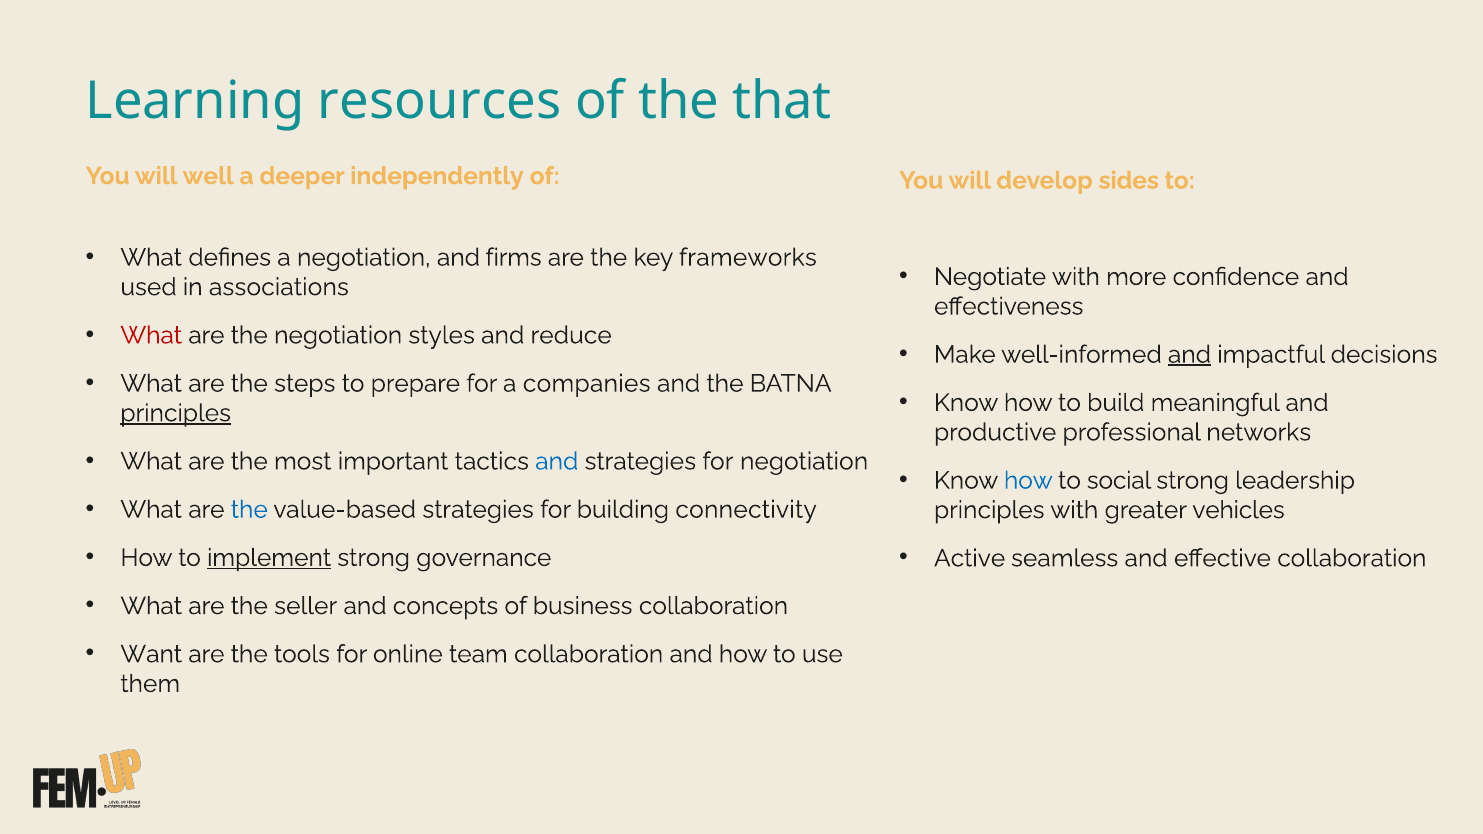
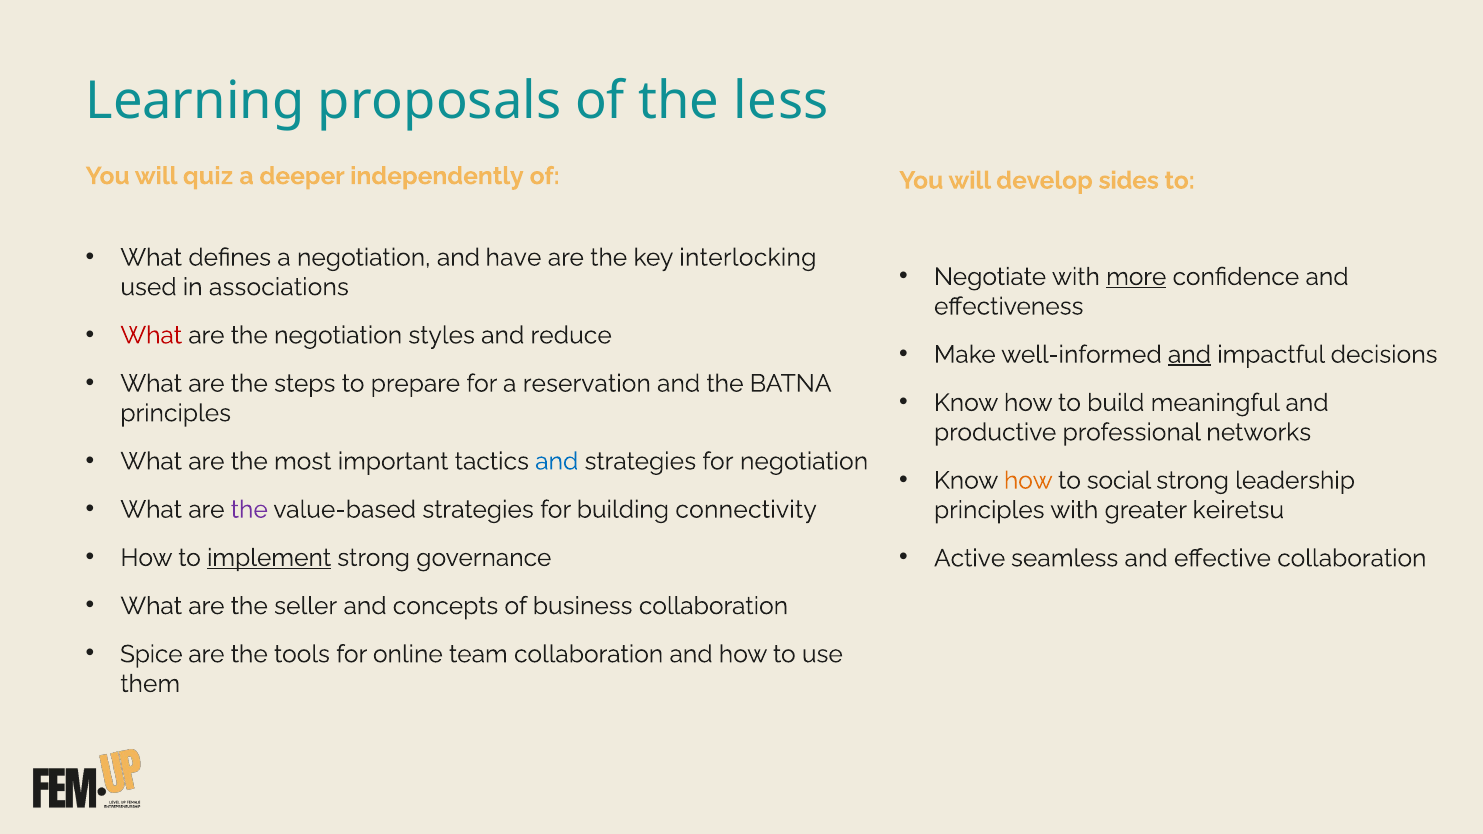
resources: resources -> proposals (440, 101)
that: that -> less (781, 101)
well: well -> quiz (208, 176)
firms: firms -> have (513, 258)
frameworks: frameworks -> interlocking (748, 258)
more underline: none -> present (1136, 277)
companies: companies -> reservation (587, 384)
principles underline: present -> none (176, 413)
how colour: blue -> orange (1028, 481)
the colour: blue -> purple (249, 510)
vehicles: vehicles -> keiretsu (1238, 510)
Want: Want -> Spice (151, 654)
